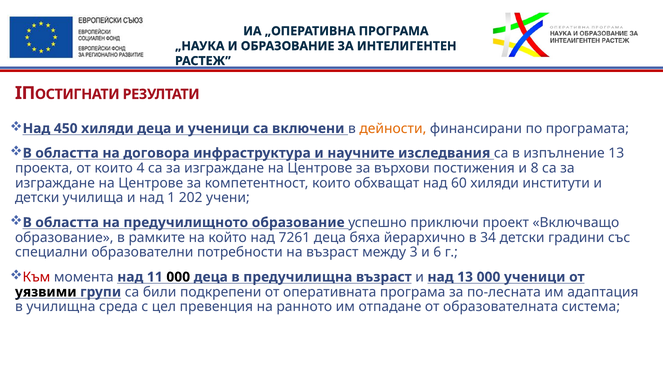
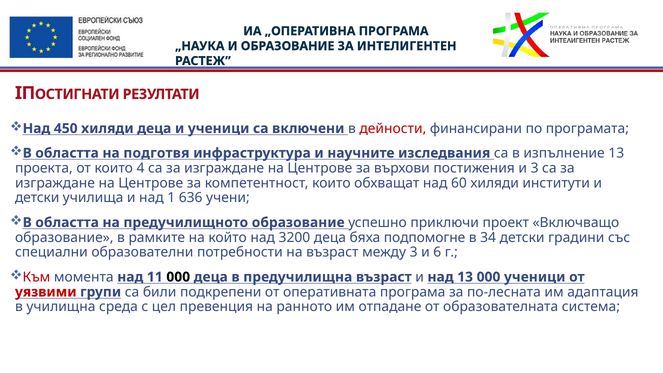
дейности colour: orange -> red (393, 128)
договора: договора -> подготвя (156, 153)
и 8: 8 -> 3 (535, 168)
202: 202 -> 636 (191, 198)
7261: 7261 -> 3200 (294, 237)
йерархично: йерархично -> подпомогне (425, 237)
уязвими colour: black -> red (46, 292)
